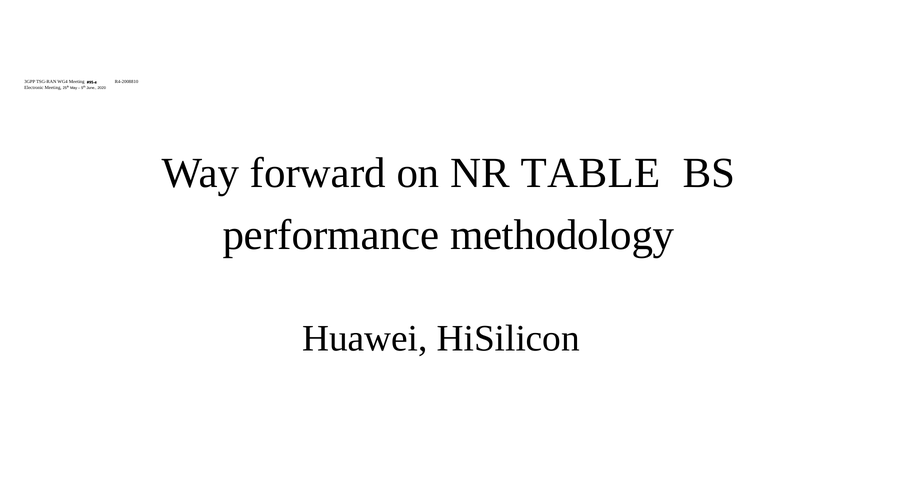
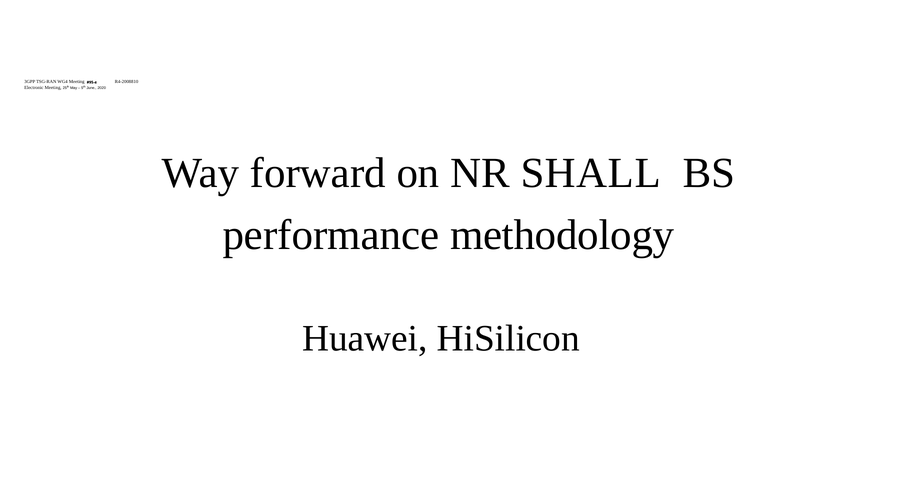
TABLE: TABLE -> SHALL (591, 173)
